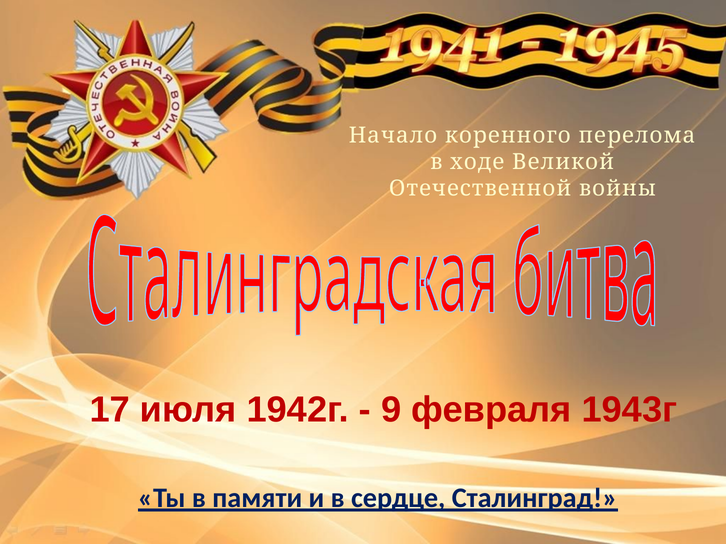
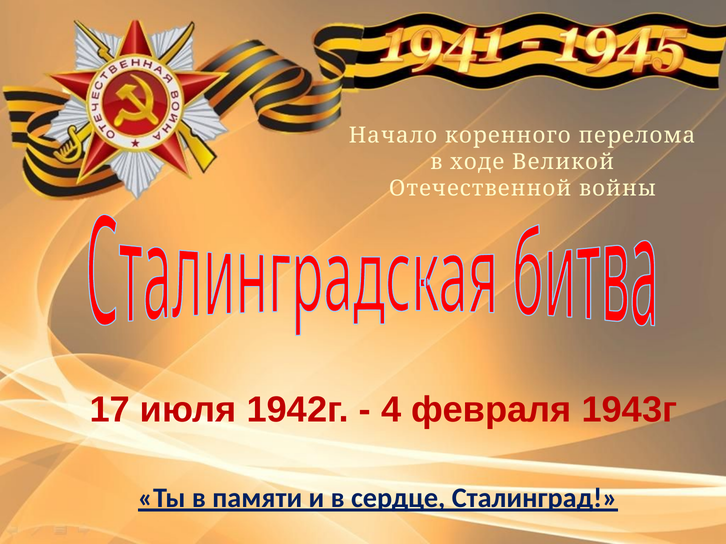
9: 9 -> 4 (391, 410)
